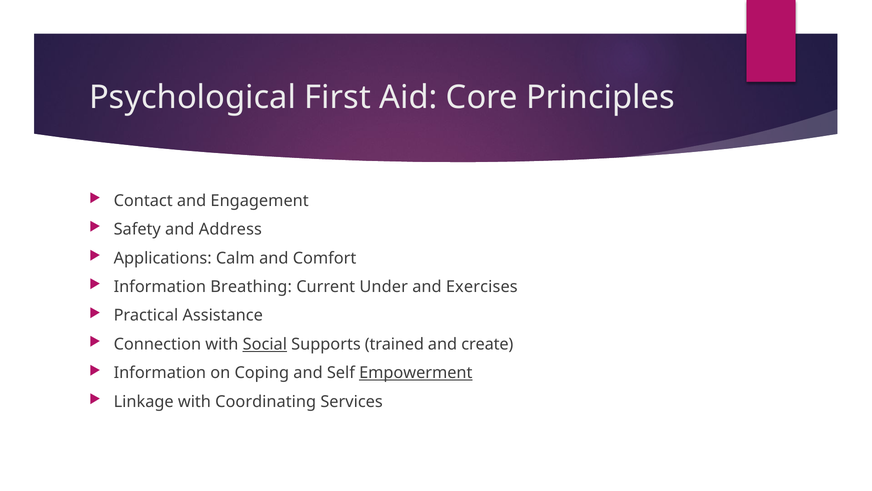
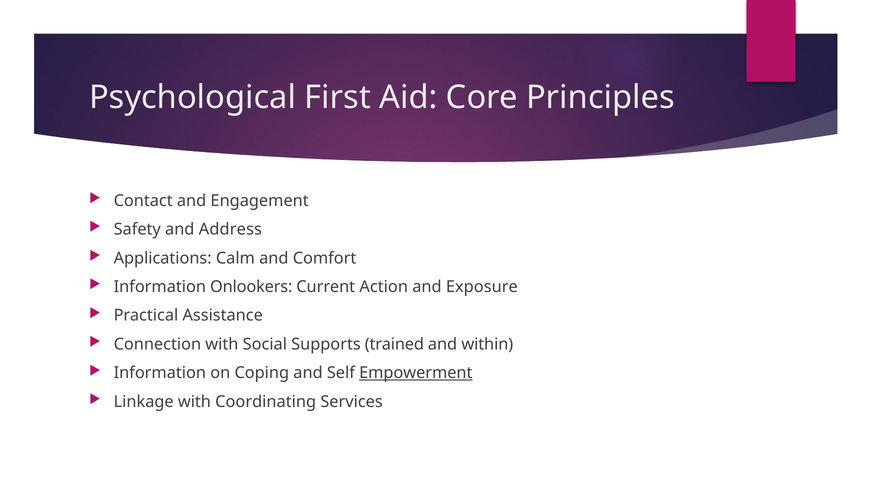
Breathing: Breathing -> Onlookers (251, 287)
Under: Under -> Action (384, 287)
Exercises: Exercises -> Exposure (482, 287)
Social underline: present -> none (265, 344)
create: create -> within (487, 344)
